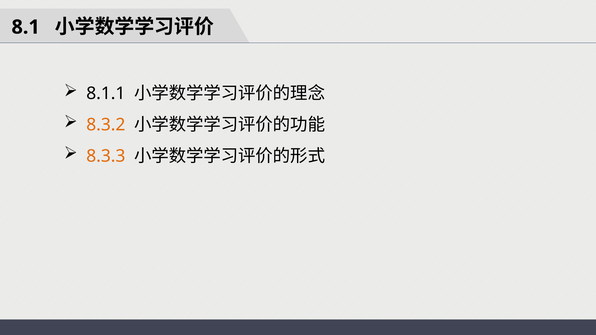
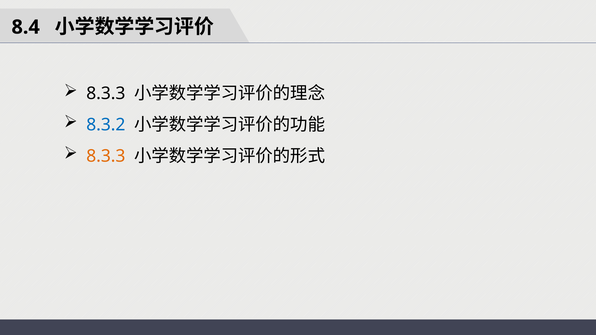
8.1: 8.1 -> 8.4 (26, 27)
8.1.1: 8.1.1 -> 8.3.3 (106, 94)
8.3.2 colour: orange -> blue (106, 125)
